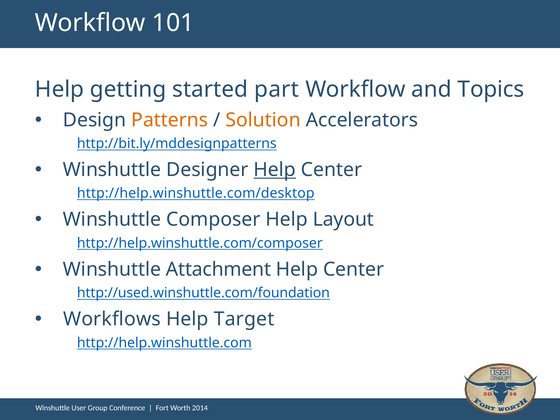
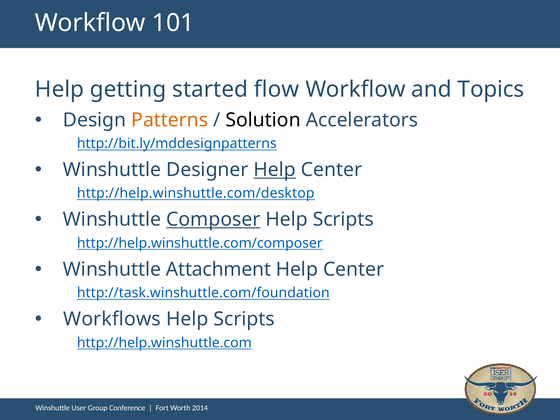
part: part -> flow (277, 89)
Solution colour: orange -> black (263, 120)
Composer underline: none -> present (213, 220)
Layout: Layout -> Scripts (343, 220)
http://used.winshuttle.com/foundation: http://used.winshuttle.com/foundation -> http://task.winshuttle.com/foundation (203, 293)
Target: Target -> Scripts (244, 319)
